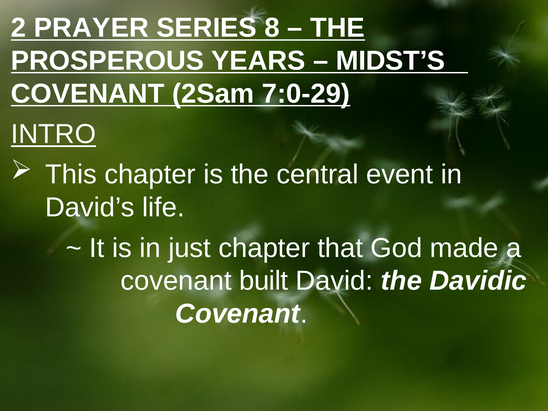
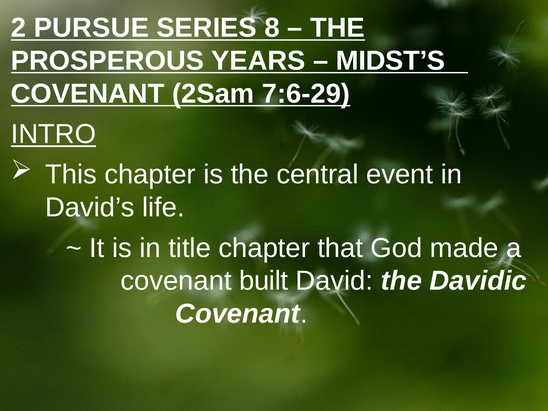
PRAYER: PRAYER -> PURSUE (91, 28)
7:0-29: 7:0-29 -> 7:6-29 (306, 94)
just: just -> title (190, 248)
